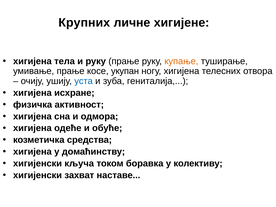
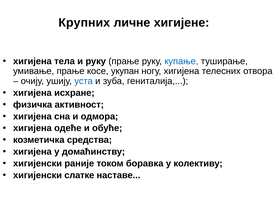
купање colour: orange -> blue (181, 61)
кључа: кључа -> раније (79, 163)
захват: захват -> слатке (79, 175)
